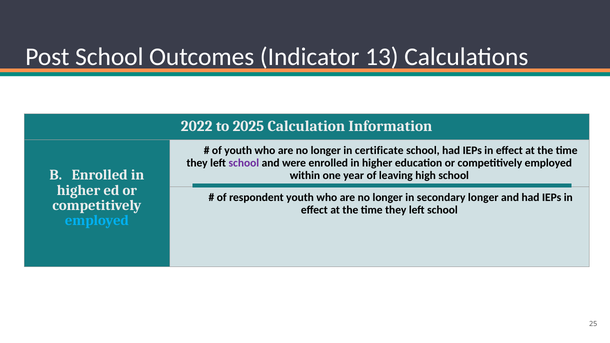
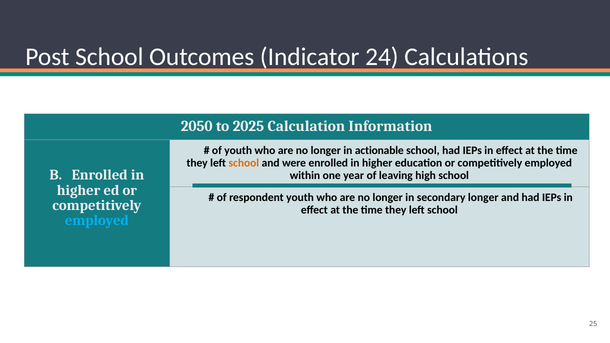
13: 13 -> 24 (382, 57)
2022: 2022 -> 2050 (197, 126)
certificate: certificate -> actionable (379, 151)
school colour: purple -> orange (244, 163)
